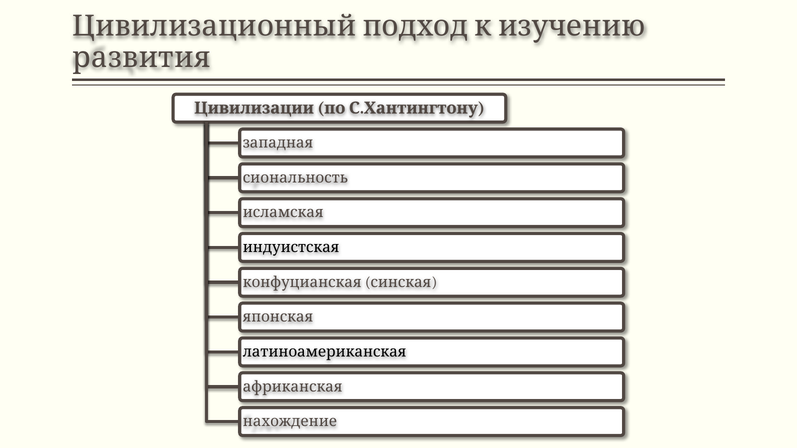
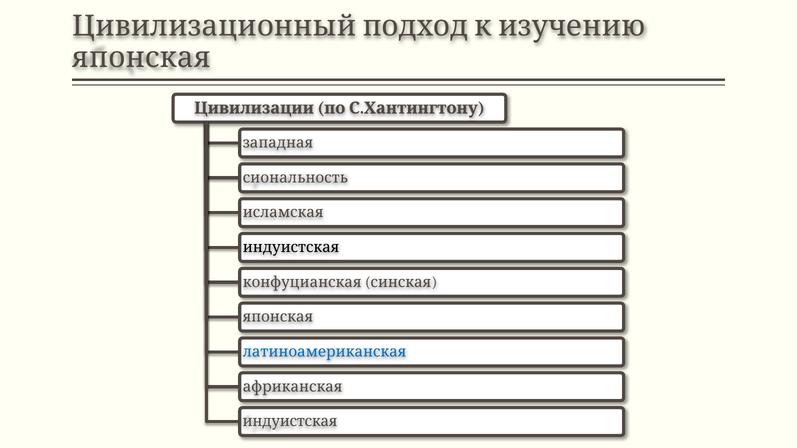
развития: развития -> японская (142, 58)
латиноамериканская colour: black -> blue (325, 352)
нахождение: нахождение -> индуистская (290, 422)
